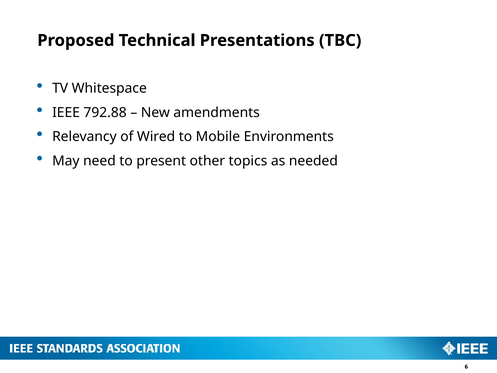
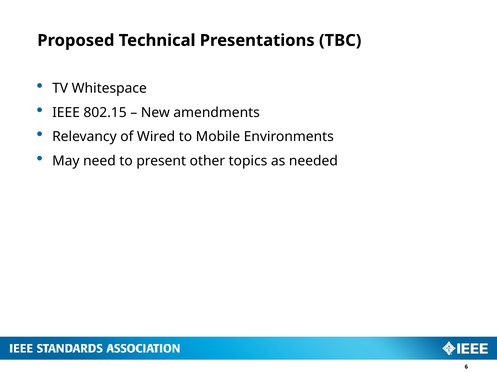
792.88: 792.88 -> 802.15 (105, 112)
